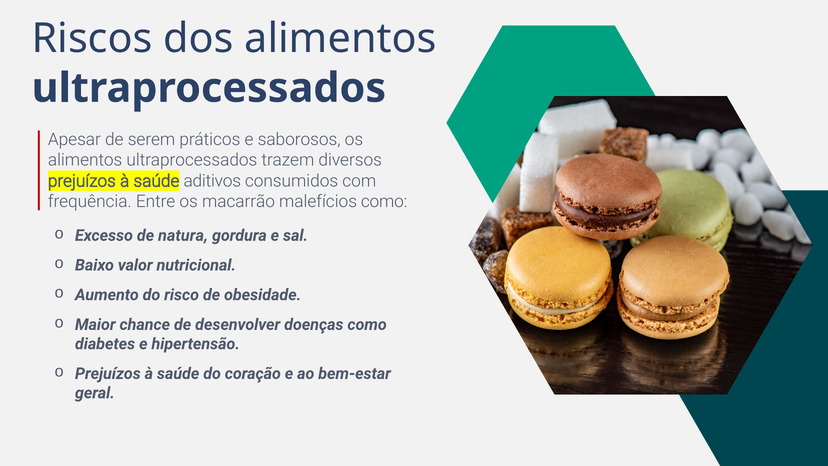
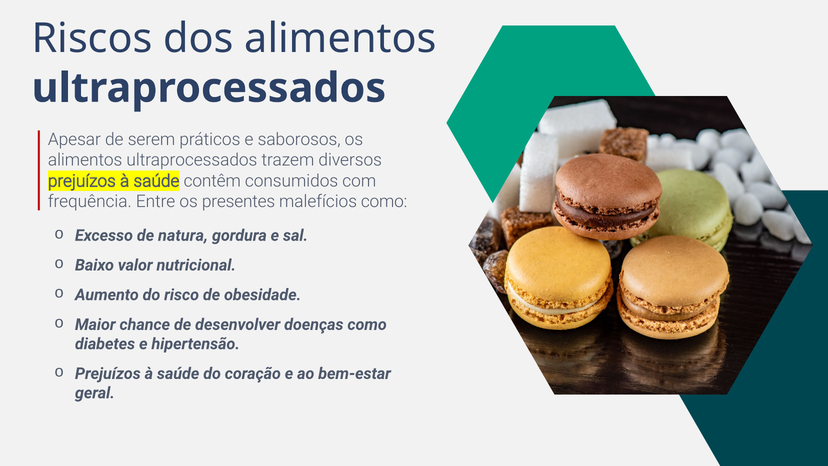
aditivos: aditivos -> contêm (212, 181)
macarrão: macarrão -> presentes (239, 202)
